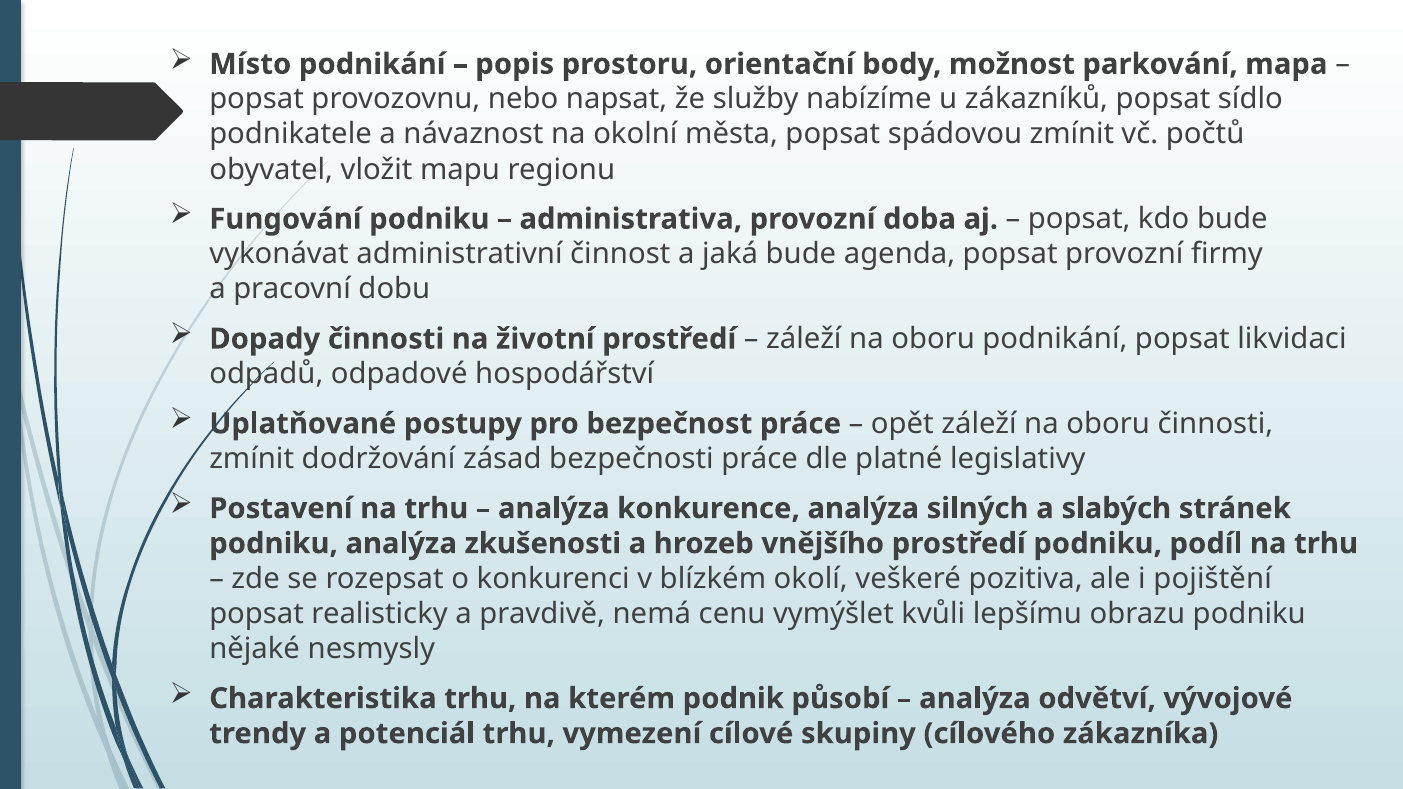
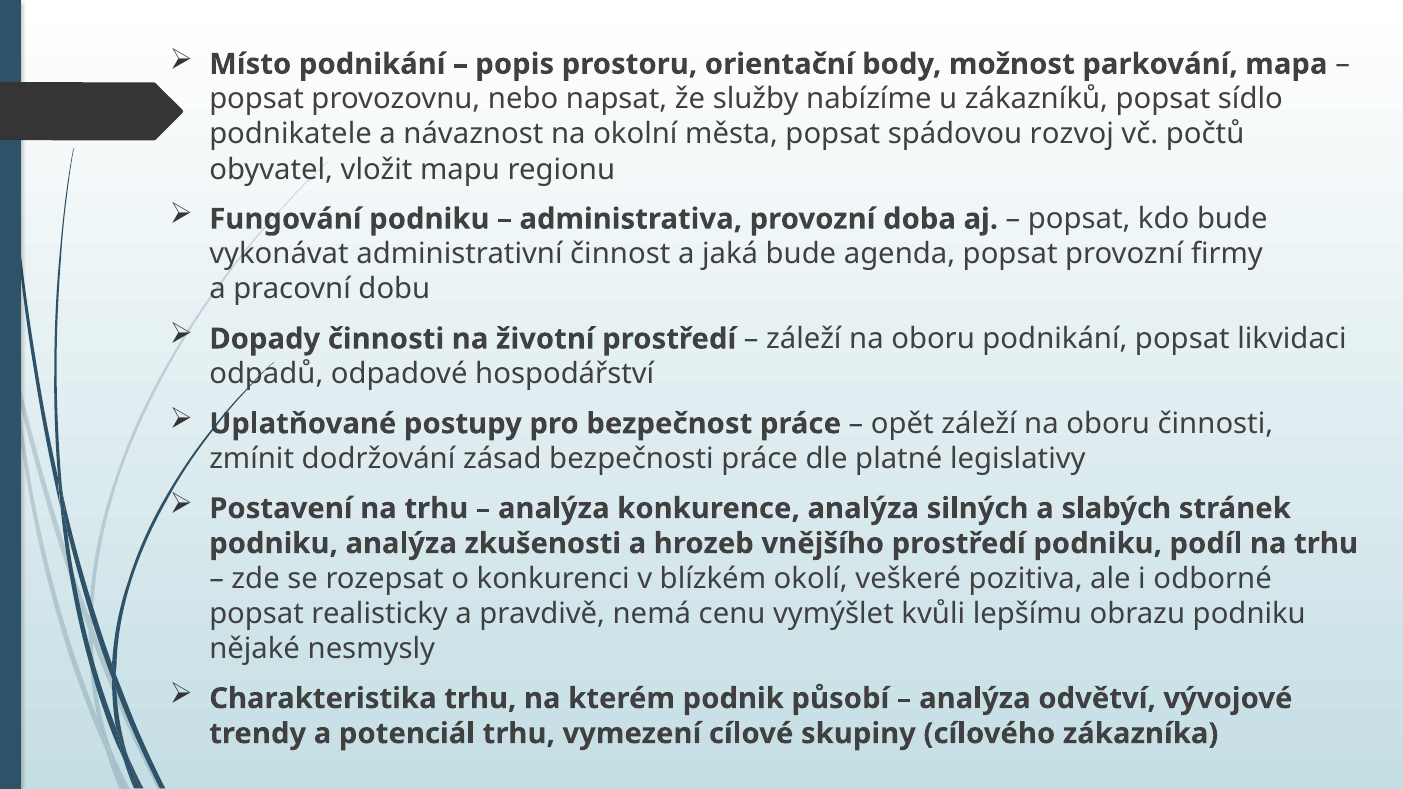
spádovou zmínit: zmínit -> rozvoj (1072, 134)
pojištění: pojištění -> odborné (1213, 579)
